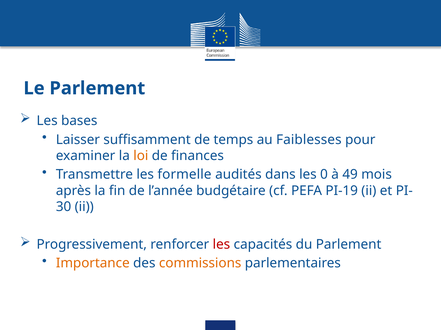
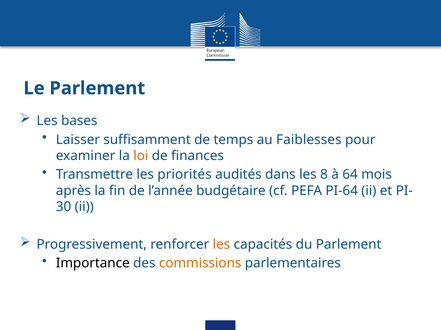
formelle: formelle -> priorités (185, 175)
0: 0 -> 8 (324, 175)
49: 49 -> 64 (350, 175)
PI-19: PI-19 -> PI-64 (342, 191)
les colour: red -> orange (221, 245)
Importance colour: orange -> black (93, 264)
